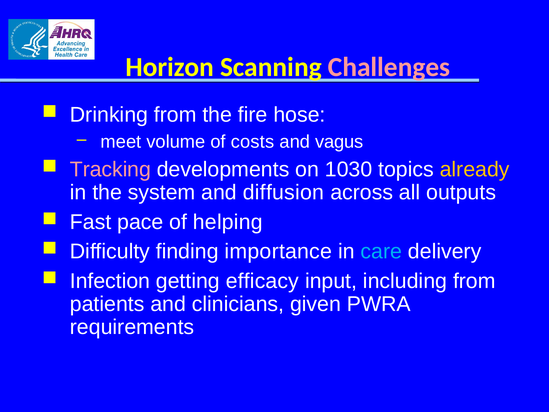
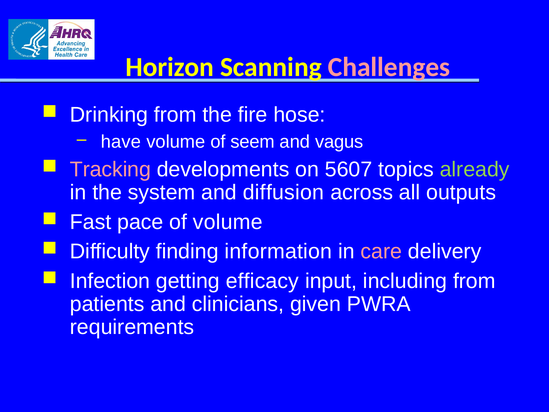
meet: meet -> have (121, 142)
costs: costs -> seem (253, 142)
1030: 1030 -> 5607 (349, 169)
already colour: yellow -> light green (475, 169)
of helping: helping -> volume (228, 222)
importance: importance -> information (278, 251)
care colour: light blue -> pink (381, 251)
